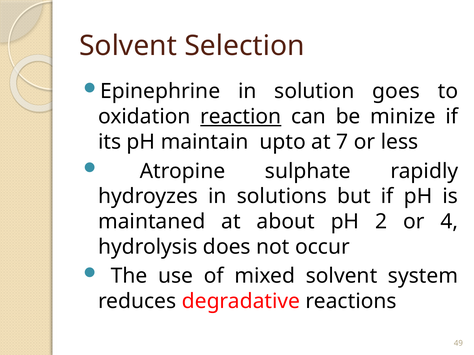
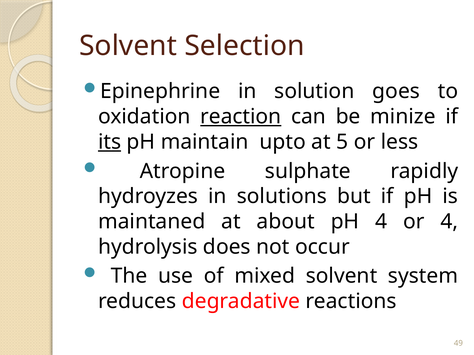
its underline: none -> present (110, 142)
7: 7 -> 5 (342, 142)
pH 2: 2 -> 4 (381, 222)
